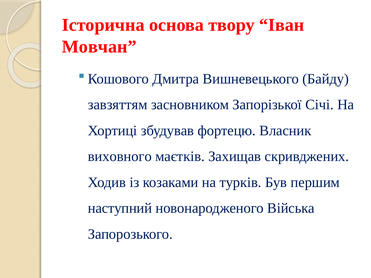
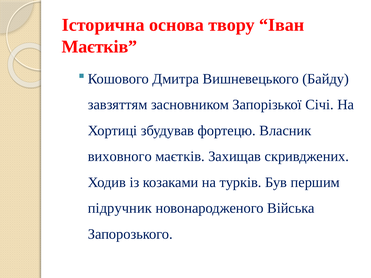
Мовчан: Мовчан -> Маєтків (99, 47)
наступний: наступний -> підручник (120, 208)
